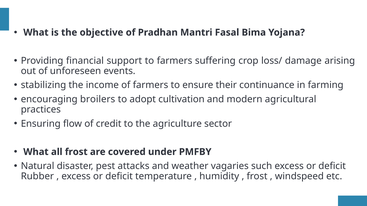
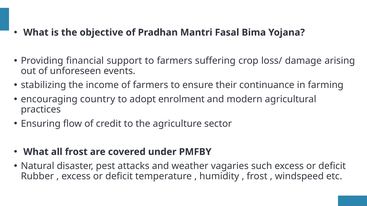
broilers: broilers -> country (98, 99)
cultivation: cultivation -> enrolment (181, 99)
